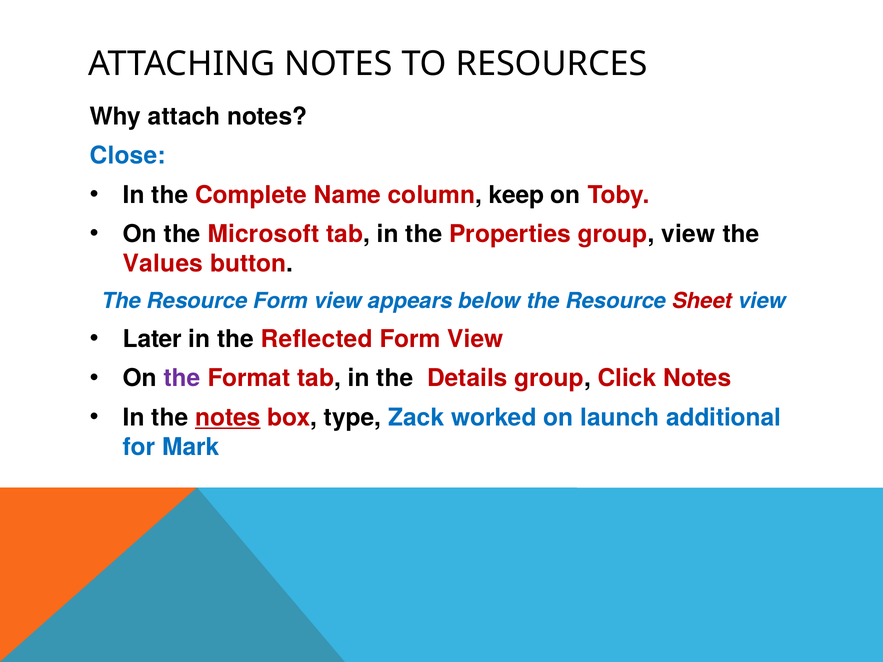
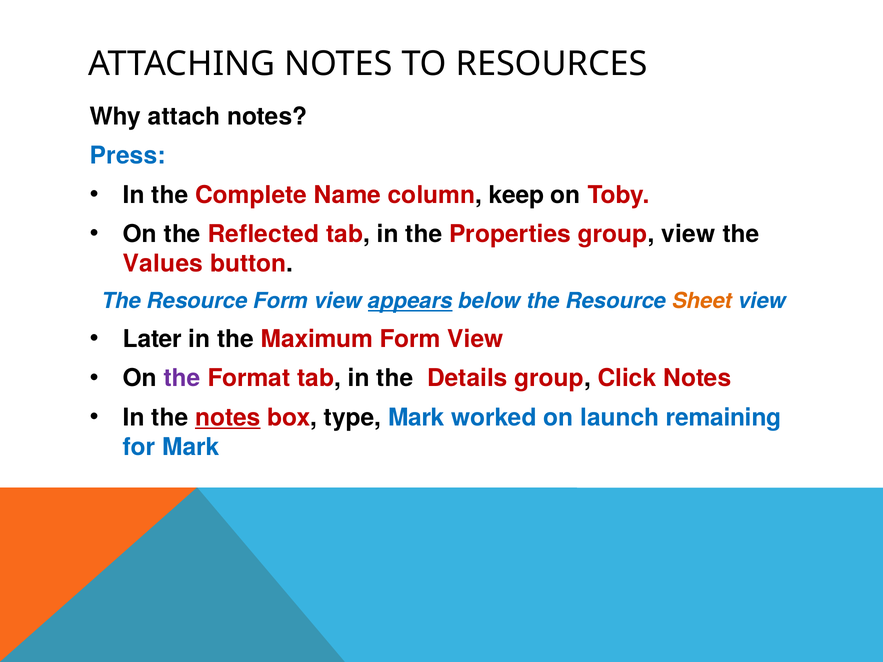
Close: Close -> Press (128, 156)
Microsoft: Microsoft -> Reflected (263, 234)
appears underline: none -> present (410, 301)
Sheet colour: red -> orange (702, 301)
Reflected: Reflected -> Maximum (317, 339)
type Zack: Zack -> Mark (416, 418)
additional: additional -> remaining (724, 418)
